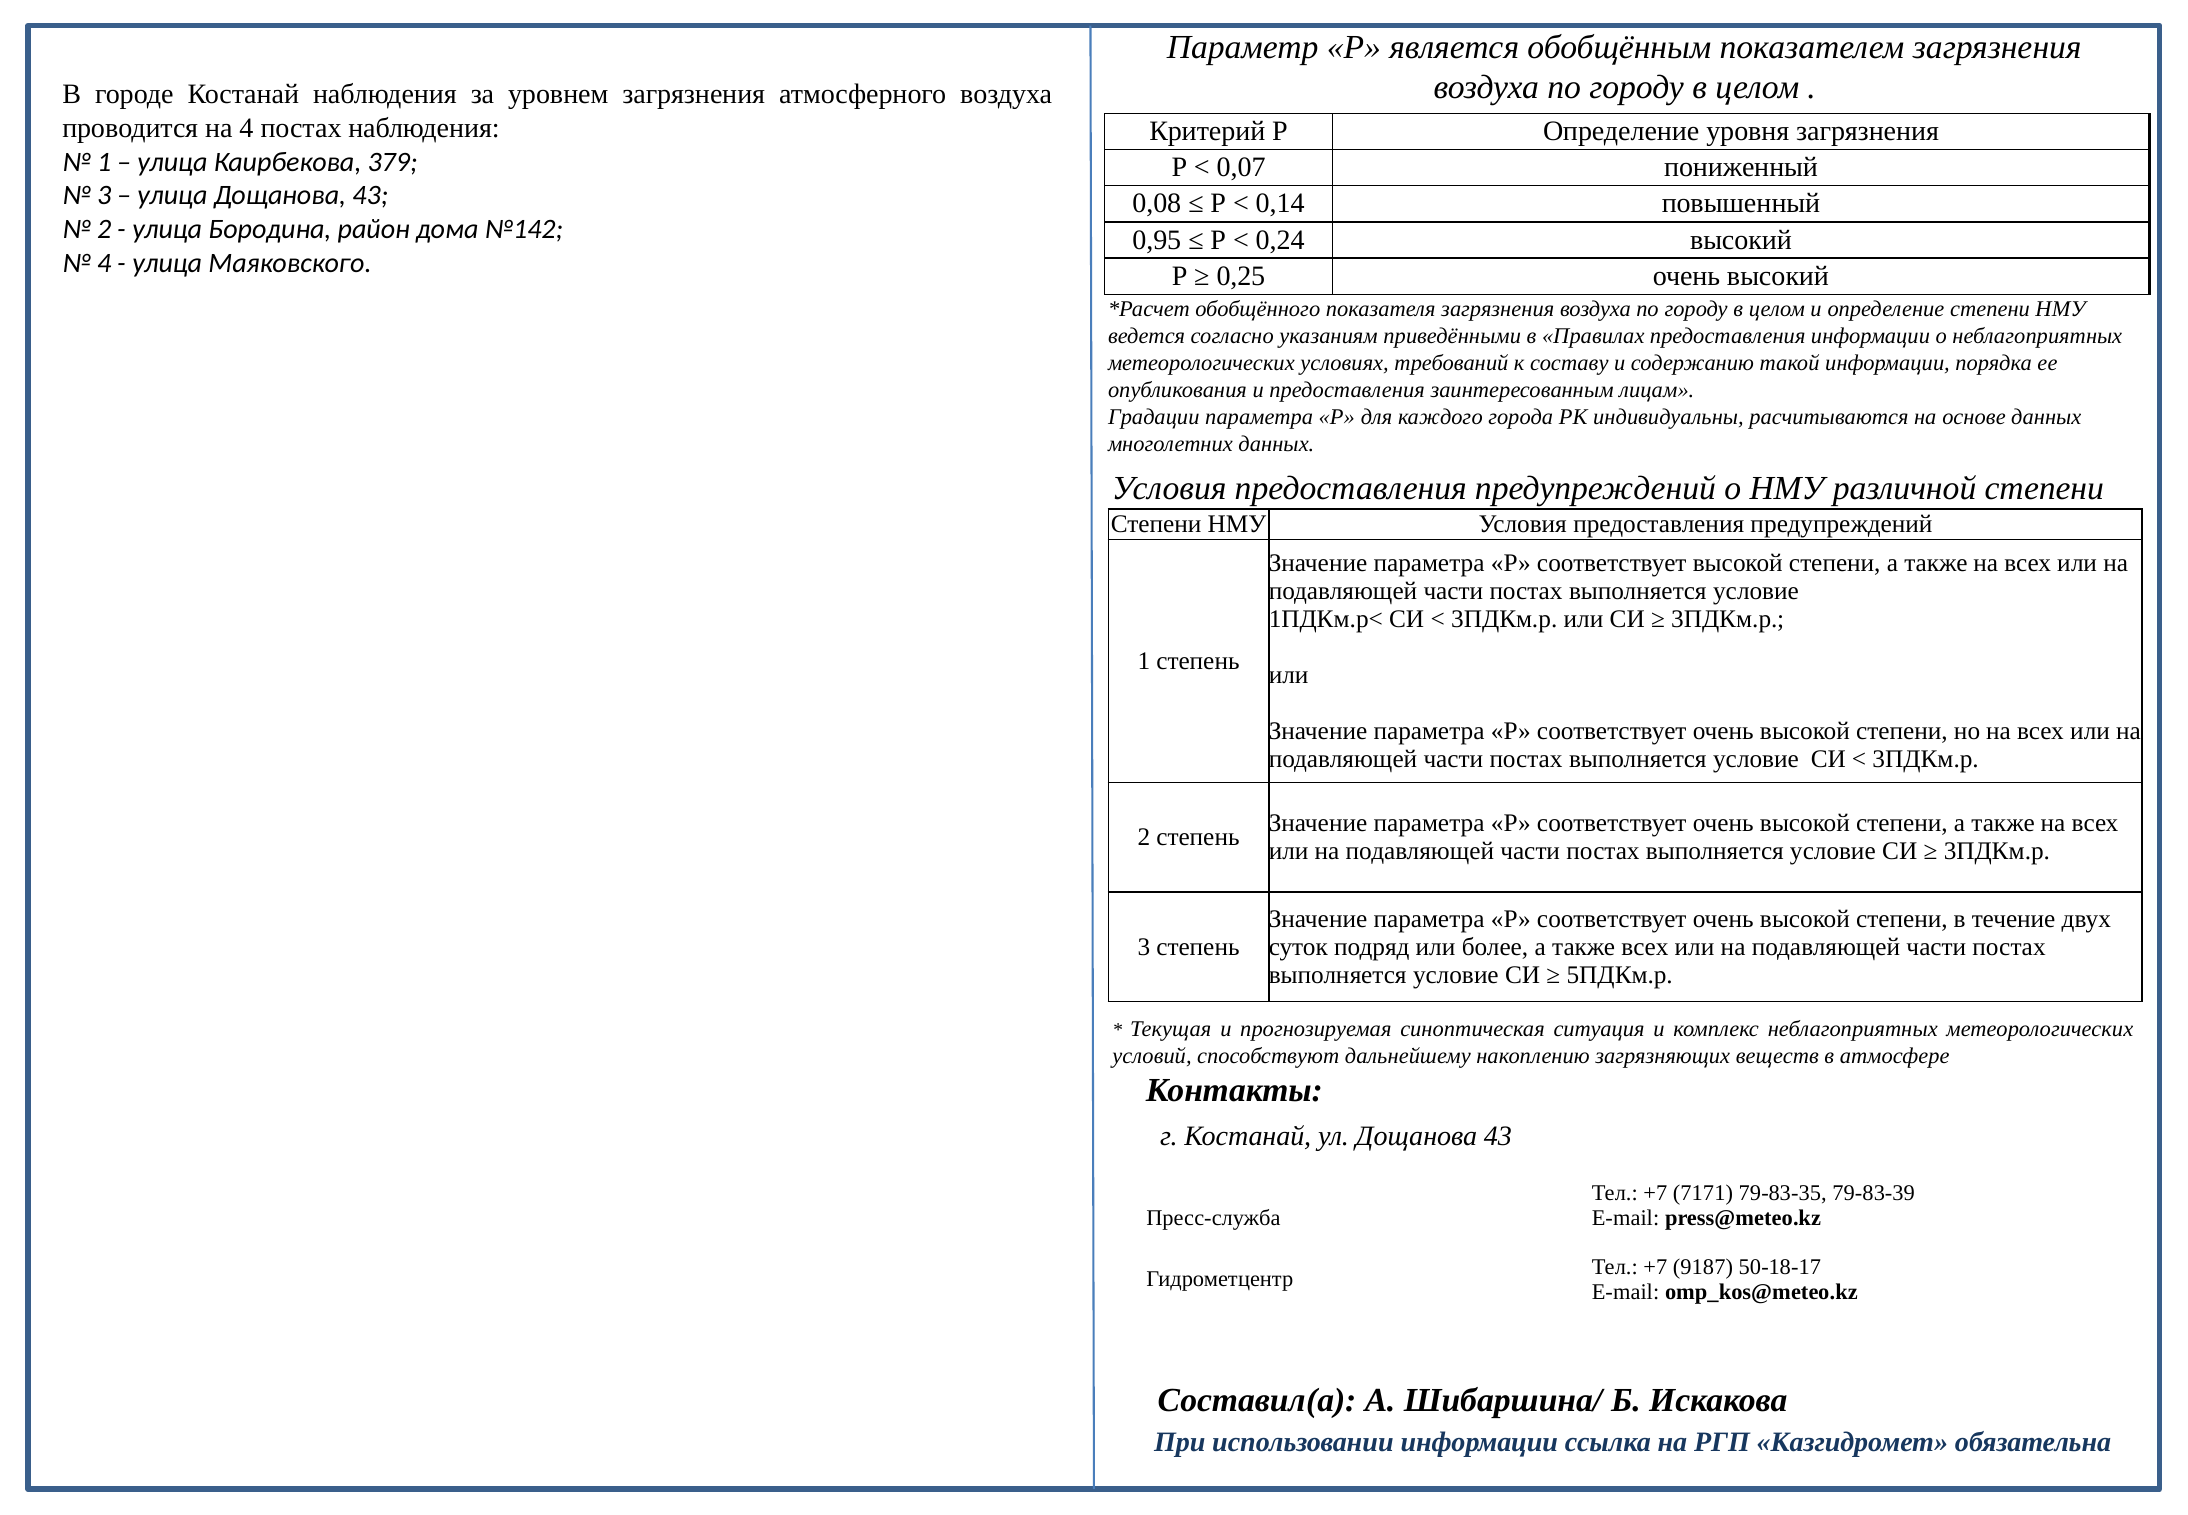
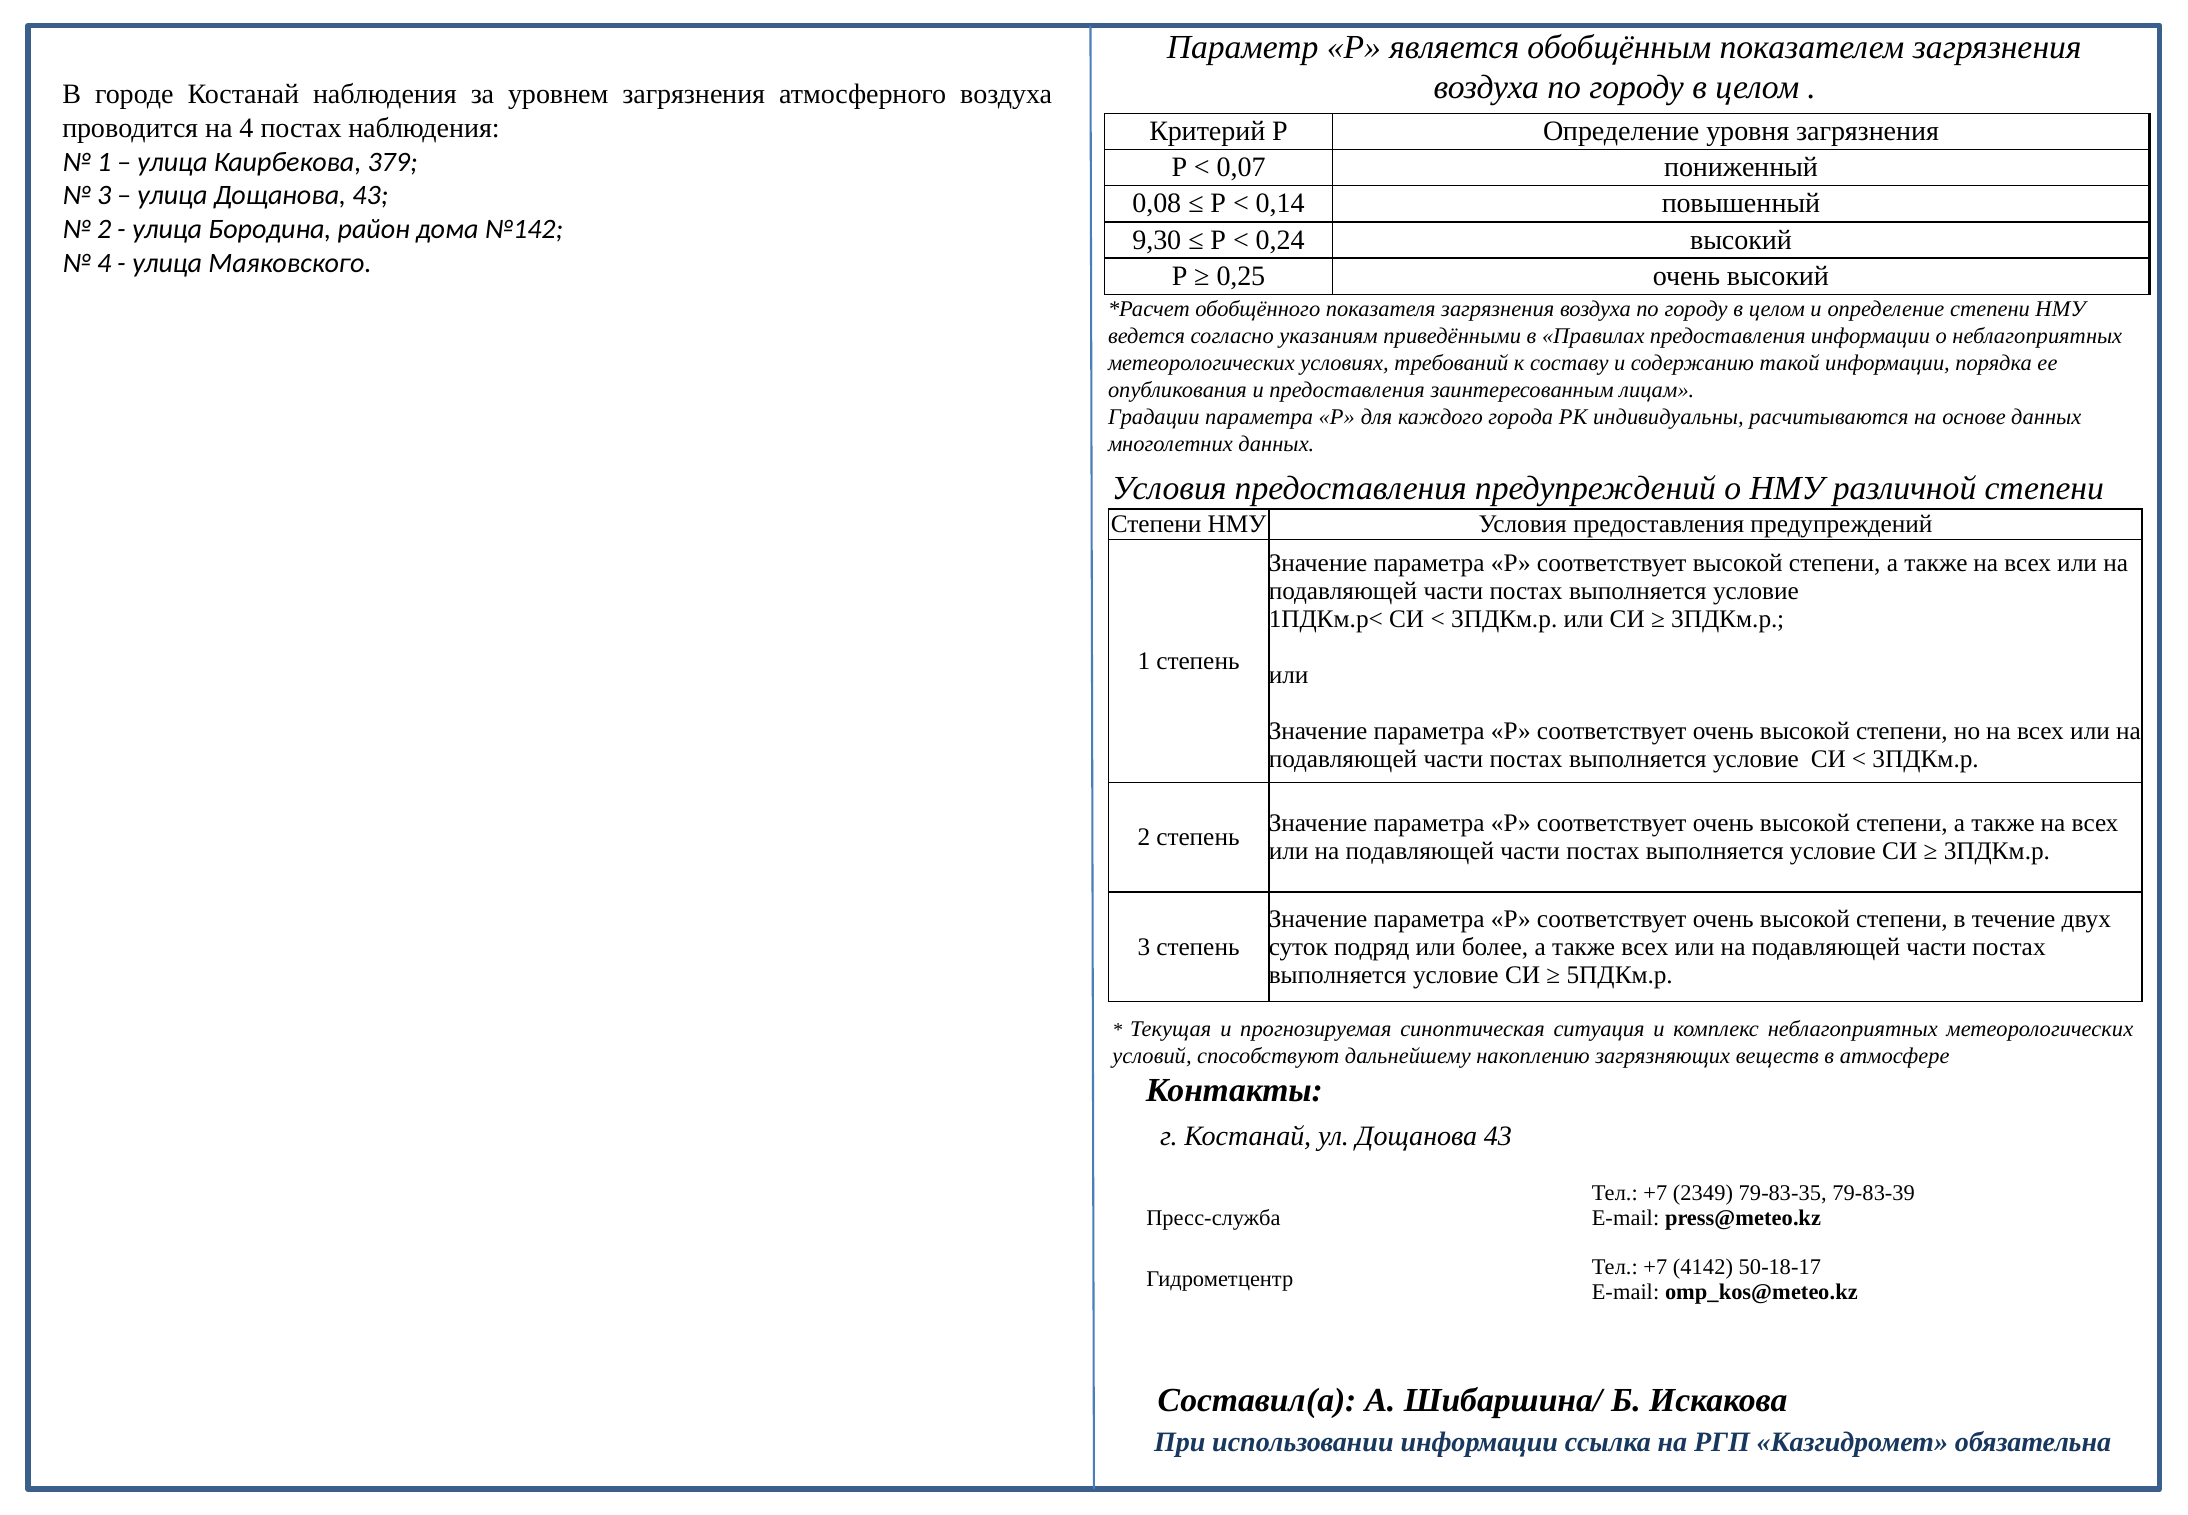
0,95: 0,95 -> 9,30 (1157, 240)
7171: 7171 -> 2349 (1703, 1193)
9187: 9187 -> 4142 (1703, 1267)
